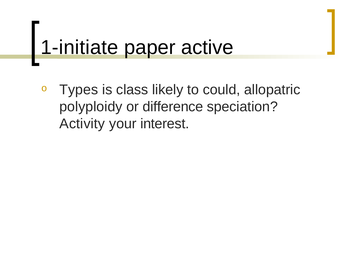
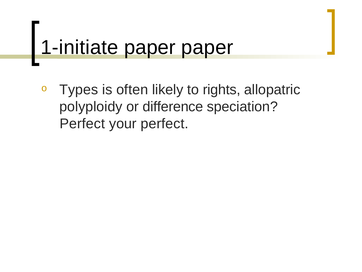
paper active: active -> paper (207, 47)
class: class -> often (132, 90)
could: could -> rights (222, 90)
Activity: Activity -> Perfect (82, 123)
your interest: interest -> perfect (165, 123)
